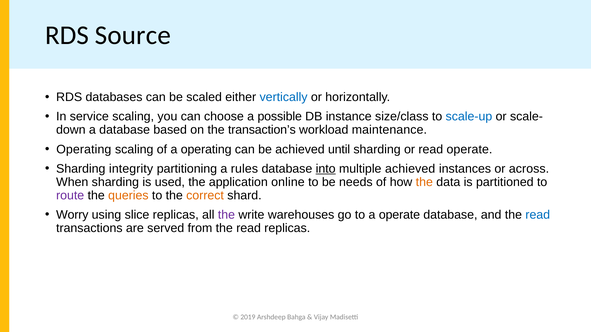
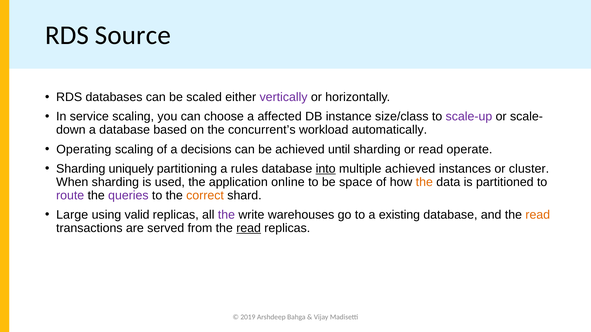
vertically colour: blue -> purple (284, 97)
possible: possible -> affected (280, 117)
scale-up colour: blue -> purple (469, 117)
transaction’s: transaction’s -> concurrent’s (262, 130)
maintenance: maintenance -> automatically (389, 130)
a operating: operating -> decisions (206, 149)
integrity: integrity -> uniquely (131, 169)
across: across -> cluster (529, 169)
needs: needs -> space (356, 182)
queries colour: orange -> purple (128, 196)
Worry: Worry -> Large (72, 215)
slice: slice -> valid (137, 215)
a operate: operate -> existing (399, 215)
read colour: blue -> orange (538, 215)
read underline: none -> present (249, 228)
